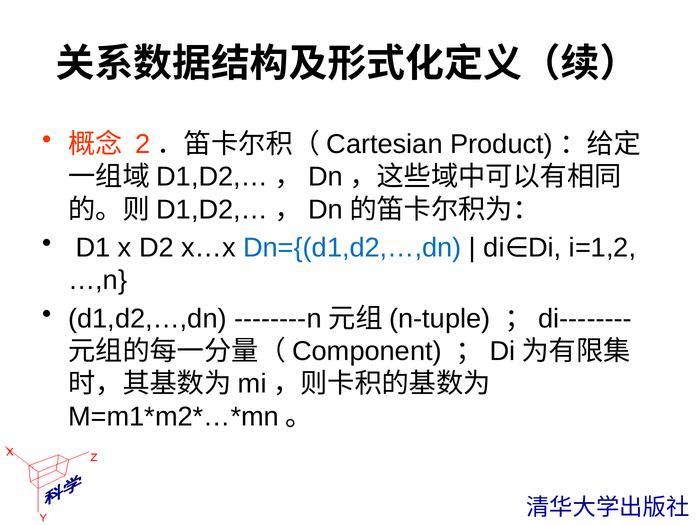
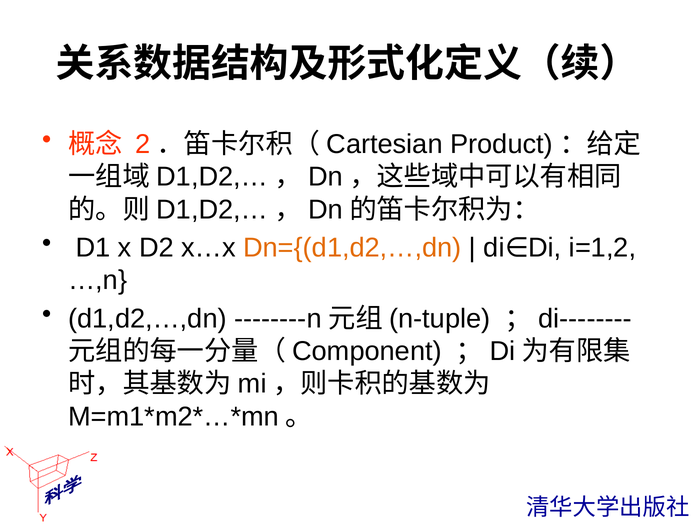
Dn={(d1,d2,…,dn colour: blue -> orange (352, 248)
